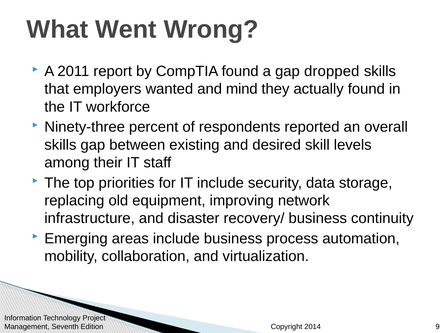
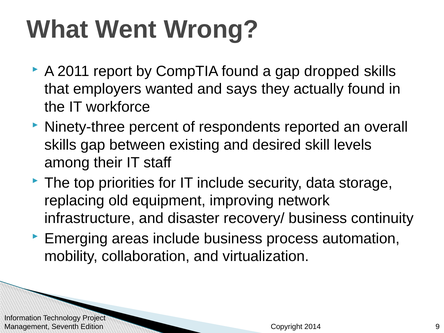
mind: mind -> says (242, 89)
